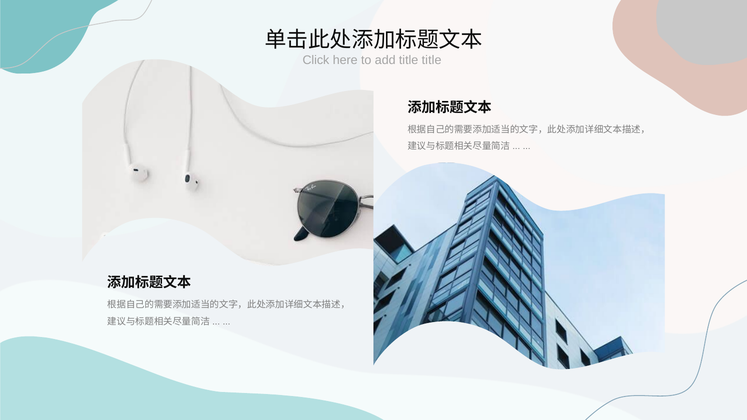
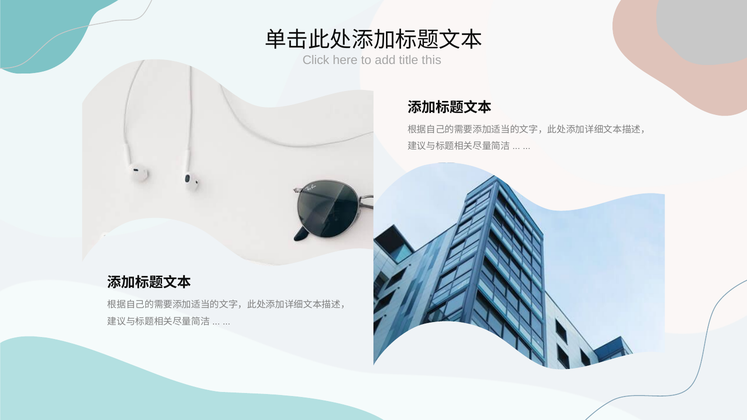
title title: title -> this (432, 60)
